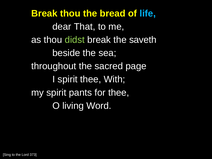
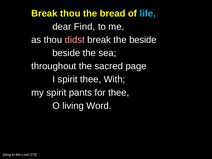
That: That -> Find (85, 27)
didst colour: light green -> pink (75, 40)
the saveth: saveth -> beside (143, 40)
